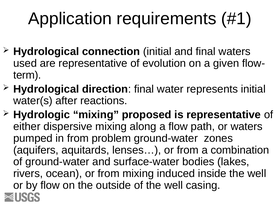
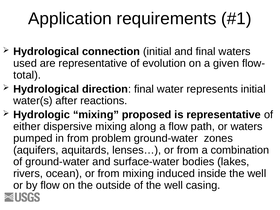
term: term -> total (27, 75)
